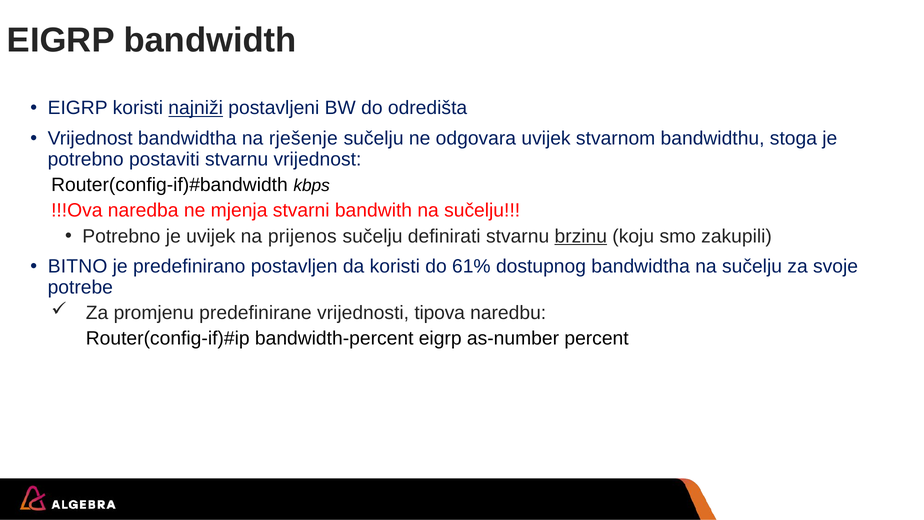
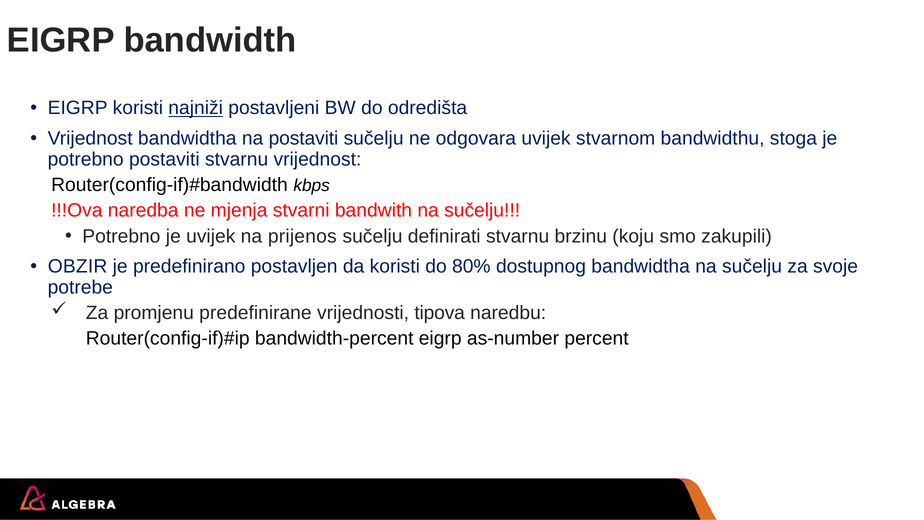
na rješenje: rješenje -> postaviti (304, 138)
brzinu underline: present -> none (581, 236)
BITNO: BITNO -> OBZIR (78, 266)
61%: 61% -> 80% (471, 266)
